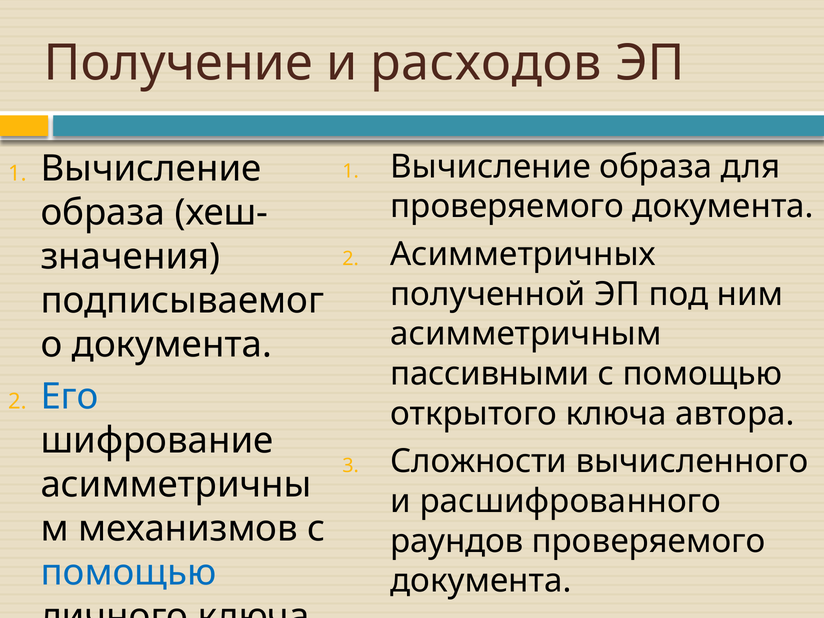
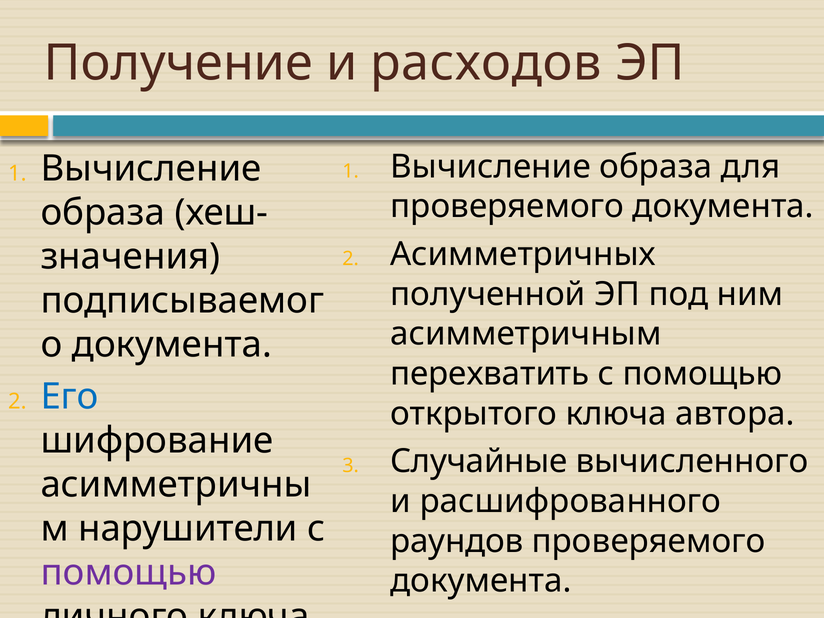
пассивными: пассивными -> перехватить (490, 374)
Сложности: Сложности -> Случайные (479, 461)
механизмов: механизмов -> нарушители (188, 529)
помощью colour: blue -> purple (129, 572)
